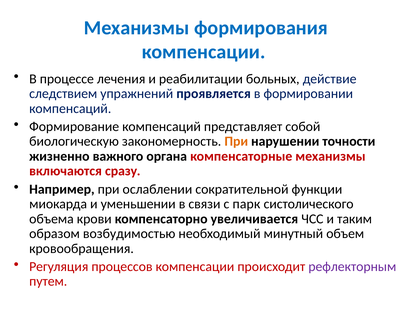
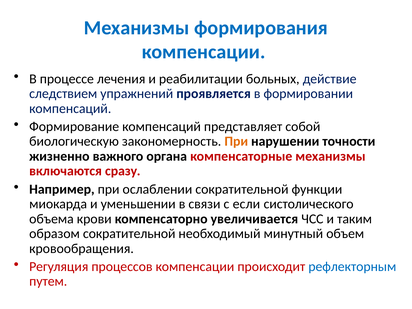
парк: парк -> если (246, 204)
образом возбудимостью: возбудимостью -> сократительной (129, 234)
рефлекторным colour: purple -> blue (352, 267)
